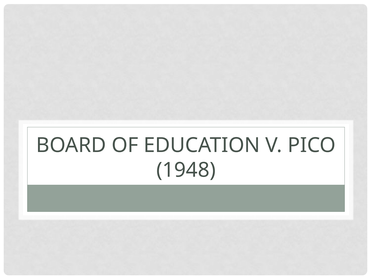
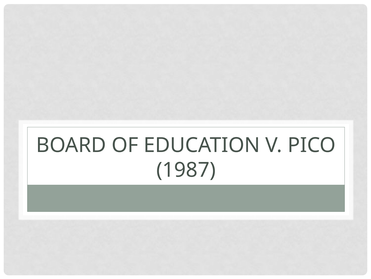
1948: 1948 -> 1987 (186, 170)
